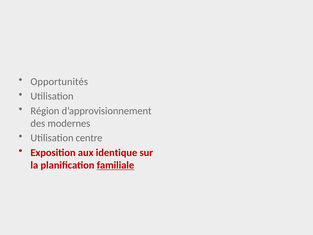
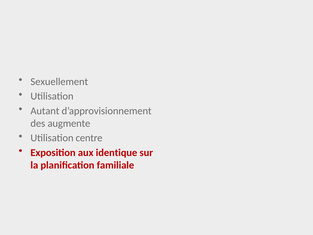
Opportunités: Opportunités -> Sexuellement (59, 82)
Région: Région -> Autant (45, 111)
modernes: modernes -> augmente (69, 123)
familiale underline: present -> none (115, 165)
